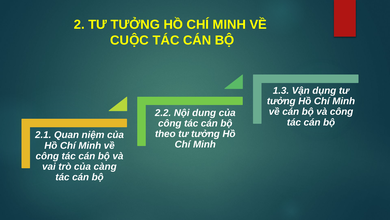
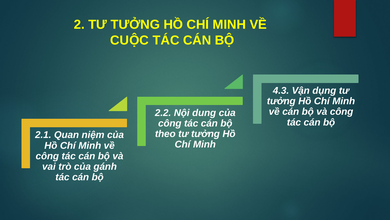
1.3: 1.3 -> 4.3 (281, 90)
càng: càng -> gánh (105, 166)
